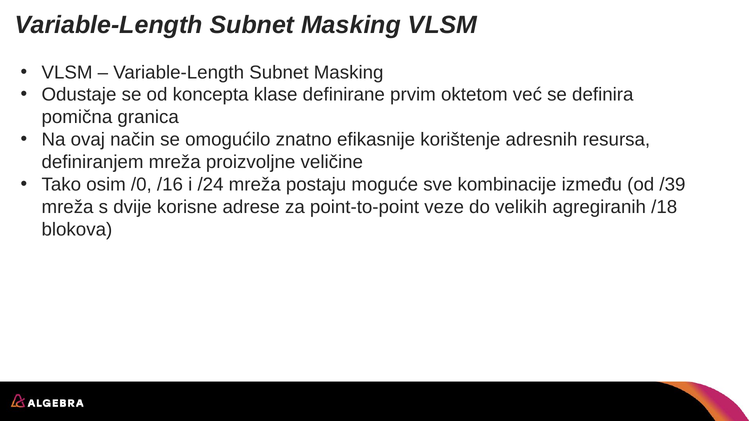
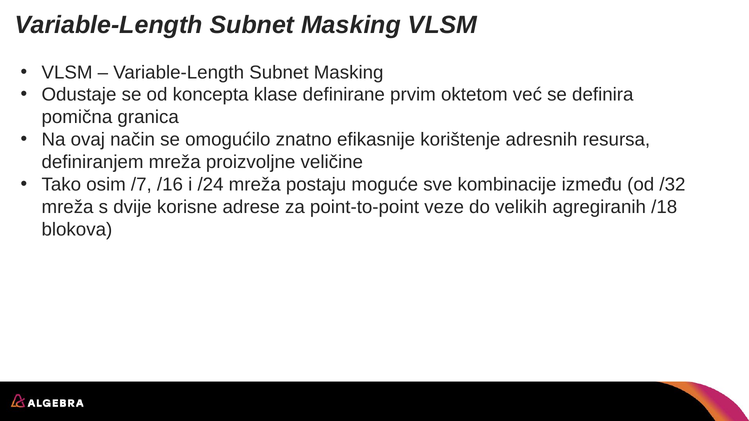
/0: /0 -> /7 (141, 185)
/39: /39 -> /32 (672, 185)
